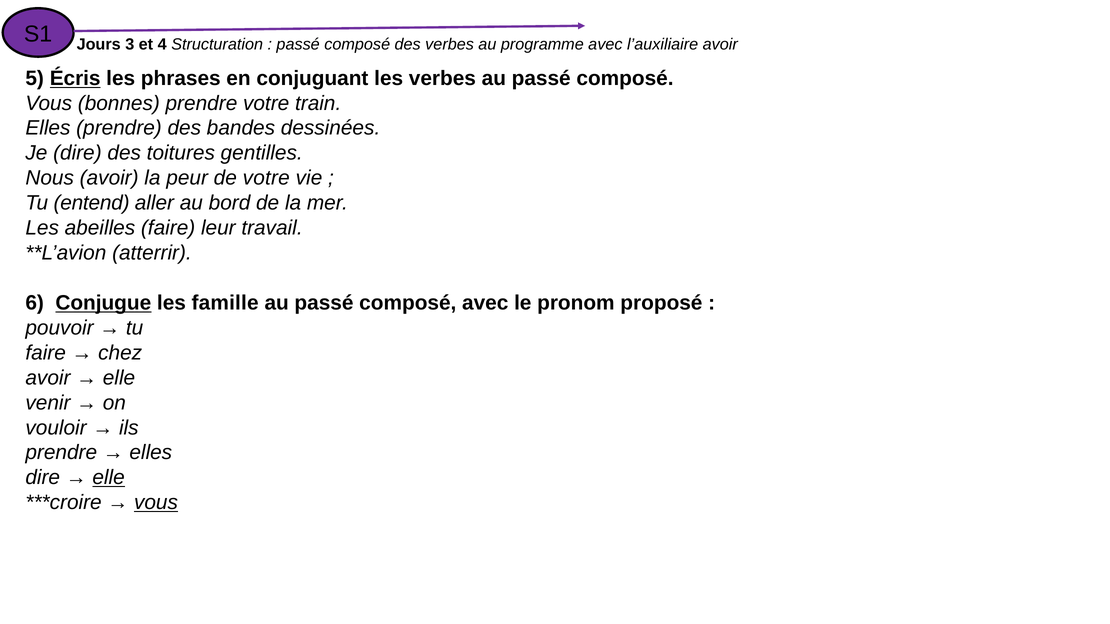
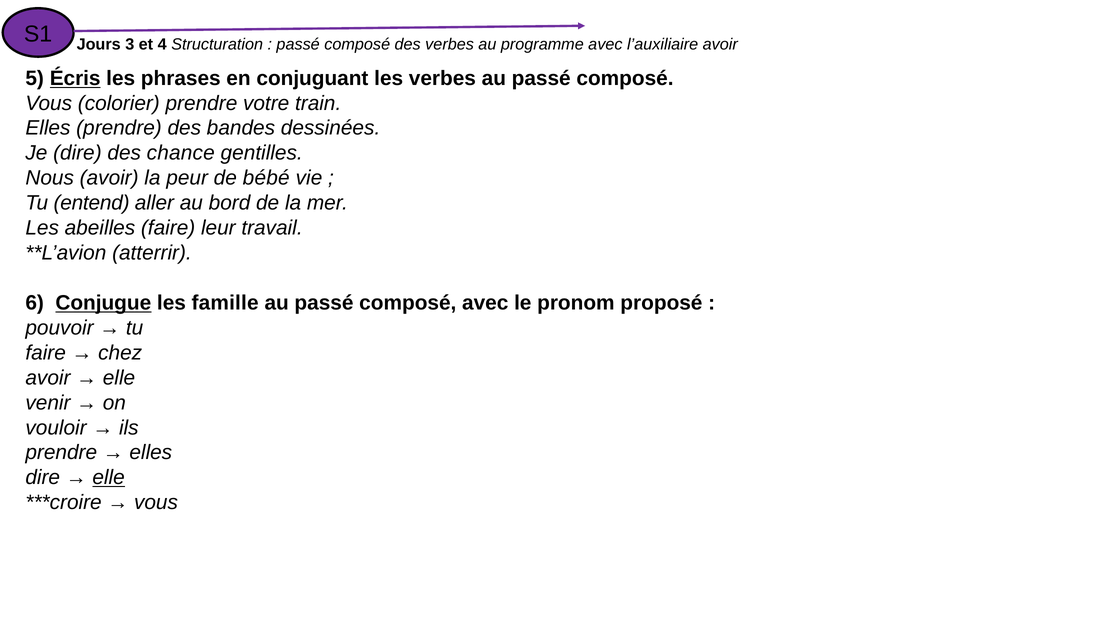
bonnes: bonnes -> colorier (119, 103)
toitures: toitures -> chance (181, 153)
de votre: votre -> bébé (266, 178)
vous underline: present -> none (156, 503)
